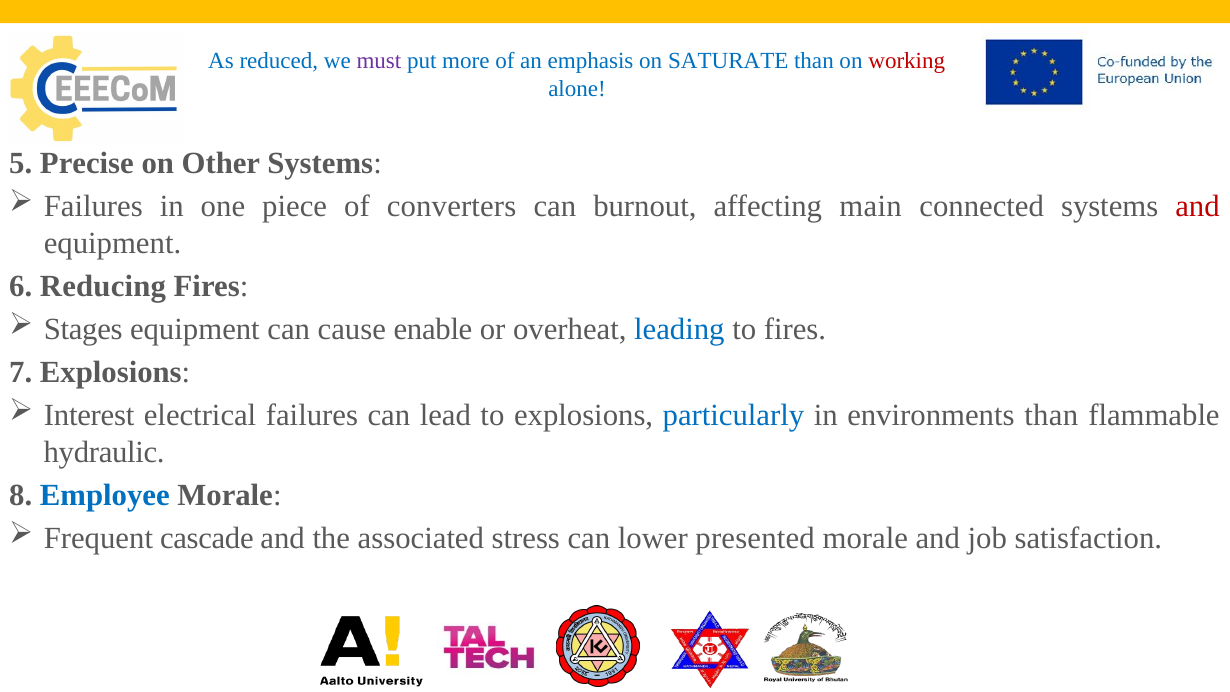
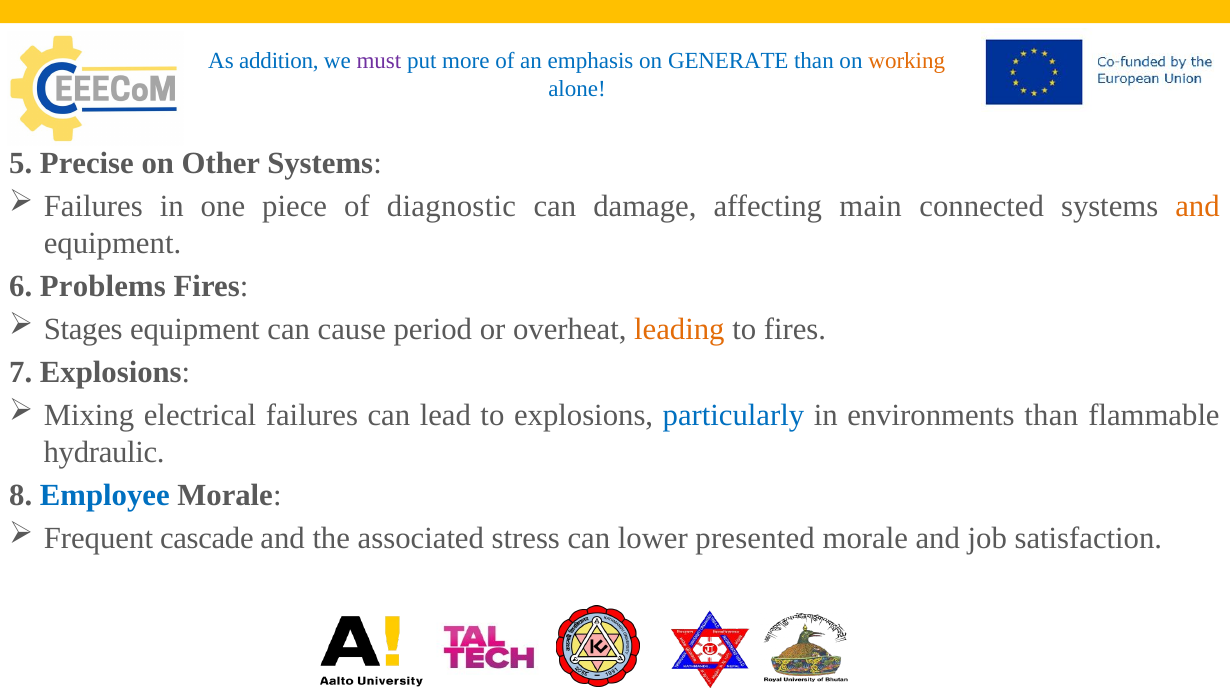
reduced: reduced -> addition (279, 61)
SATURATE: SATURATE -> GENERATE (728, 61)
working colour: red -> orange (907, 61)
converters: converters -> diagnostic (452, 207)
burnout: burnout -> damage (645, 207)
and colour: red -> orange (1198, 207)
Reducing: Reducing -> Problems (103, 287)
enable: enable -> period (433, 330)
leading colour: blue -> orange (679, 330)
Interest: Interest -> Mixing (89, 416)
